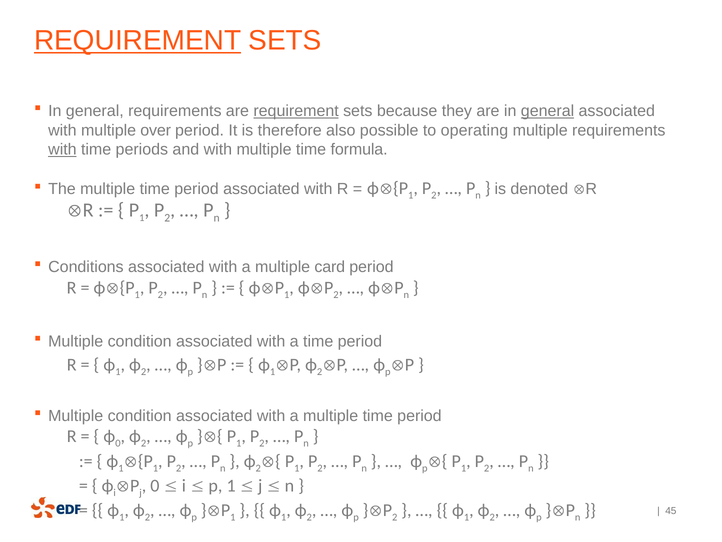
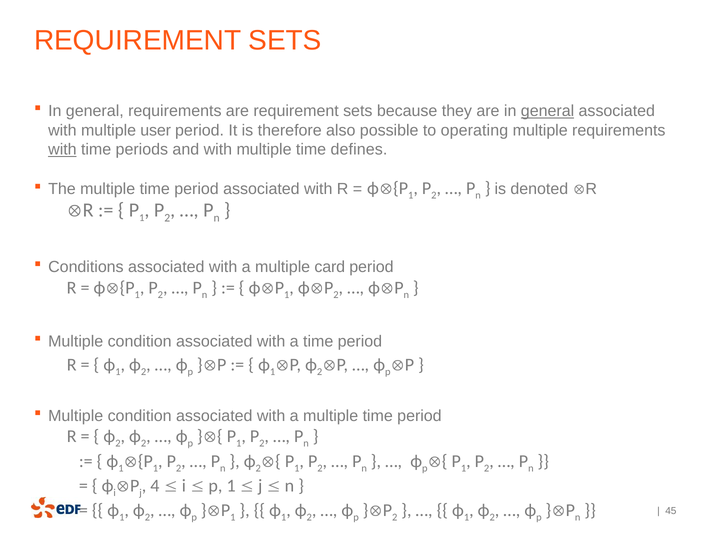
REQUIREMENT underline: present -> none (138, 41)
requirement underline: present -> none (296, 111)
over: over -> user (156, 130)
formula: formula -> defines (359, 149)
0: 0 -> 2 (118, 443)
0: 0 -> 4 (155, 485)
